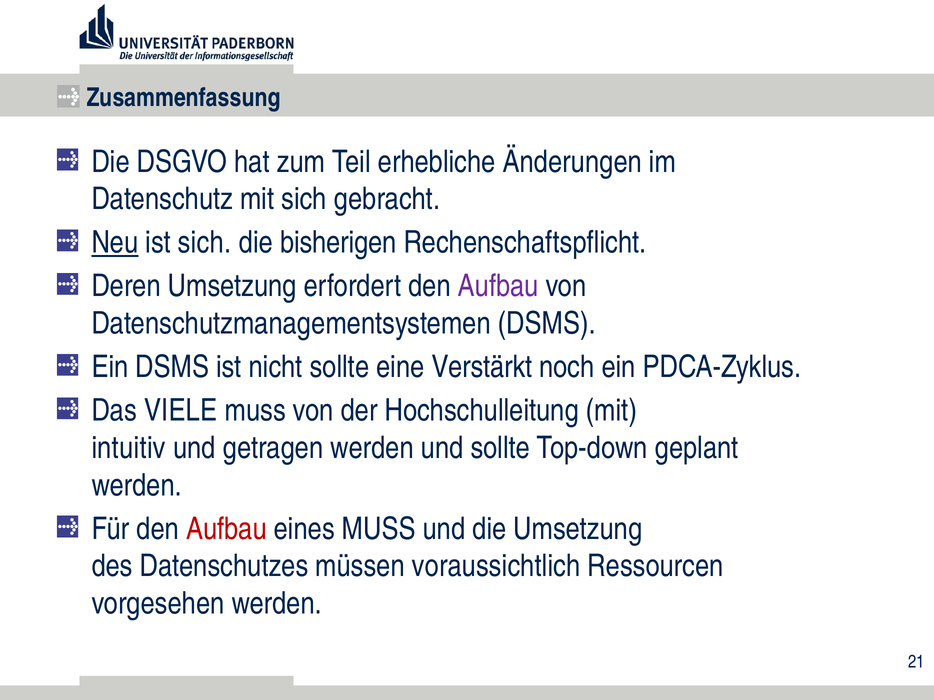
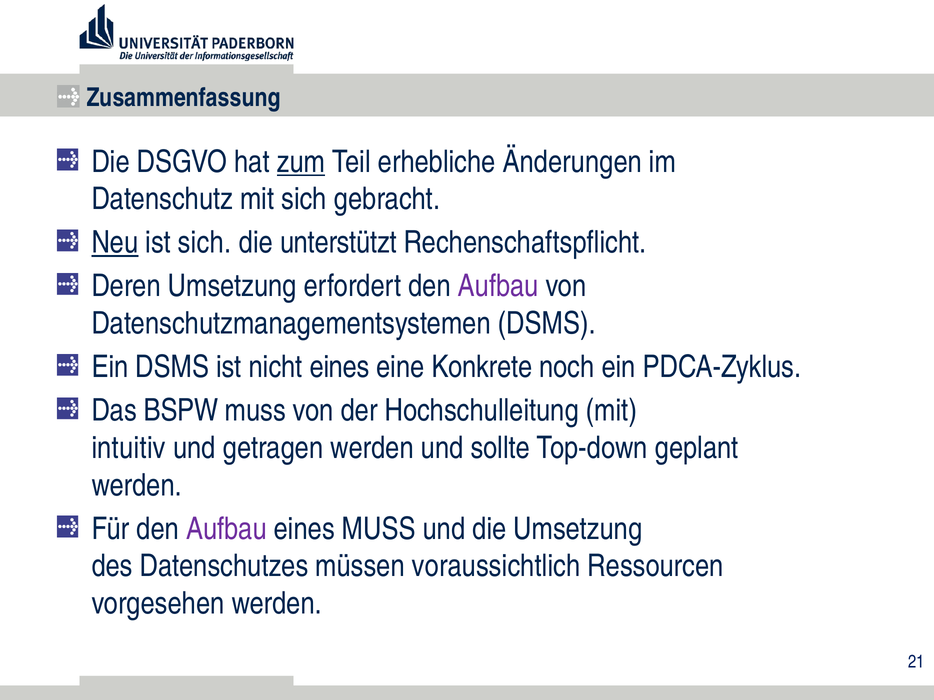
zum underline: none -> present (301, 162)
bisherigen: bisherigen -> unterstützt (338, 243)
nicht sollte: sollte -> eines (340, 367)
Verstärkt: Verstärkt -> Konkrete (482, 367)
VIELE: VIELE -> BSPW (181, 411)
Aufbau colour: red -> purple (226, 529)
